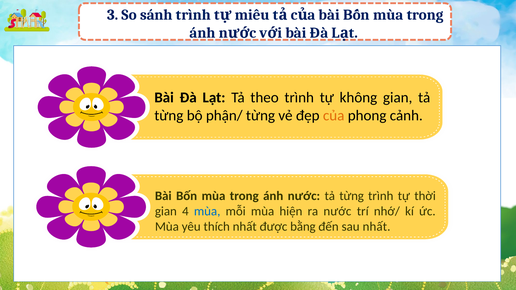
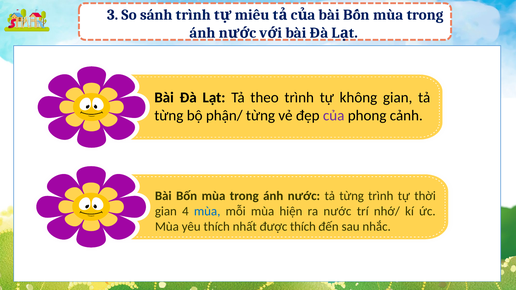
của colour: orange -> purple (334, 116)
được bằng: bằng -> thích (303, 227)
sau nhất: nhất -> nhắc (377, 227)
